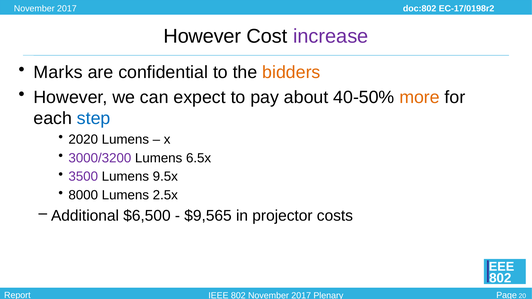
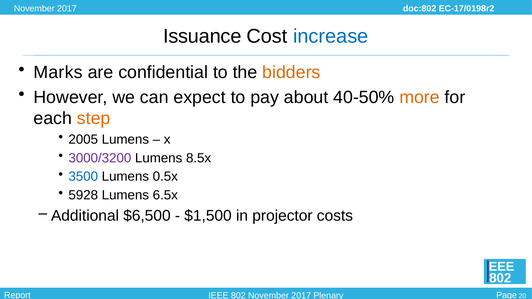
However: However -> Issuance (202, 36)
increase colour: purple -> blue (331, 36)
step colour: blue -> orange (94, 119)
2020: 2020 -> 2005 (83, 139)
6.5x: 6.5x -> 8.5x (199, 158)
3500 colour: purple -> blue (83, 177)
9.5x: 9.5x -> 0.5x (165, 177)
8000: 8000 -> 5928 (83, 195)
2.5x: 2.5x -> 6.5x (165, 195)
$9,565: $9,565 -> $1,500 (208, 216)
